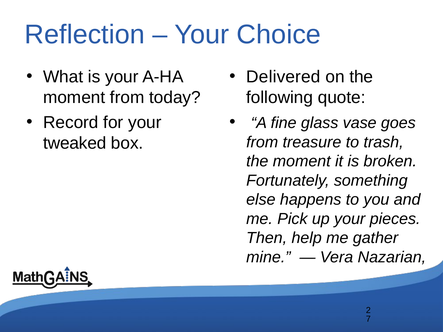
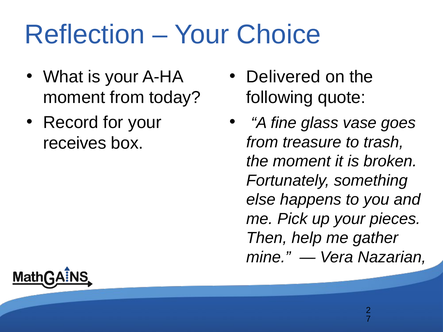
tweaked: tweaked -> receives (75, 143)
